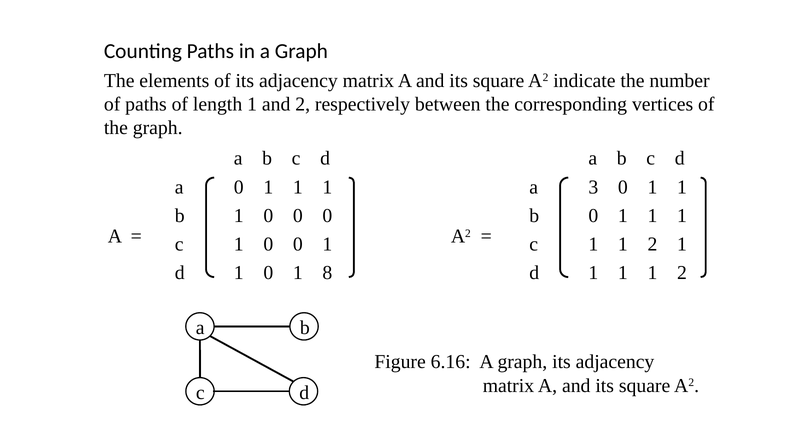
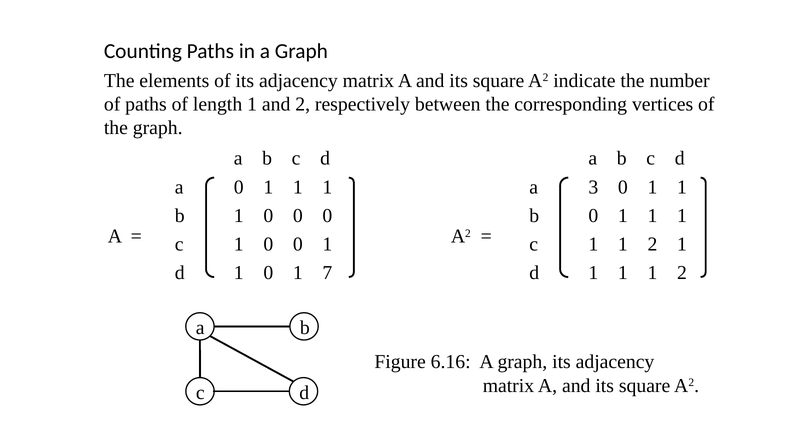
8: 8 -> 7 (327, 273)
